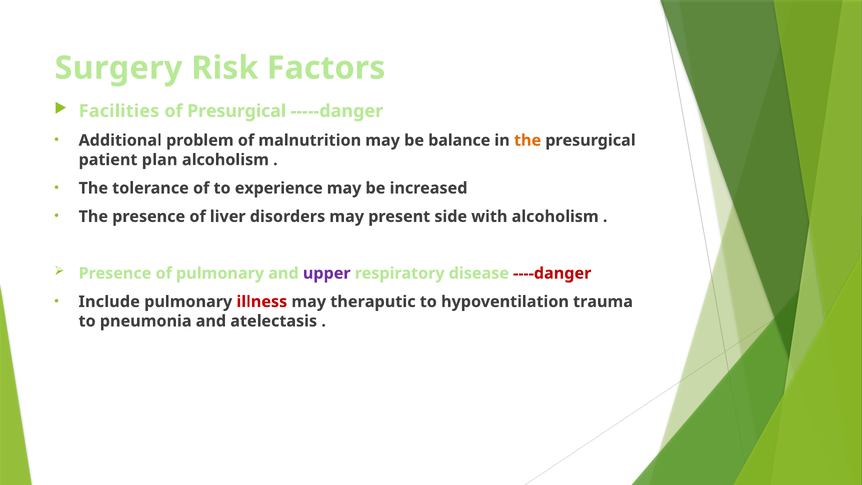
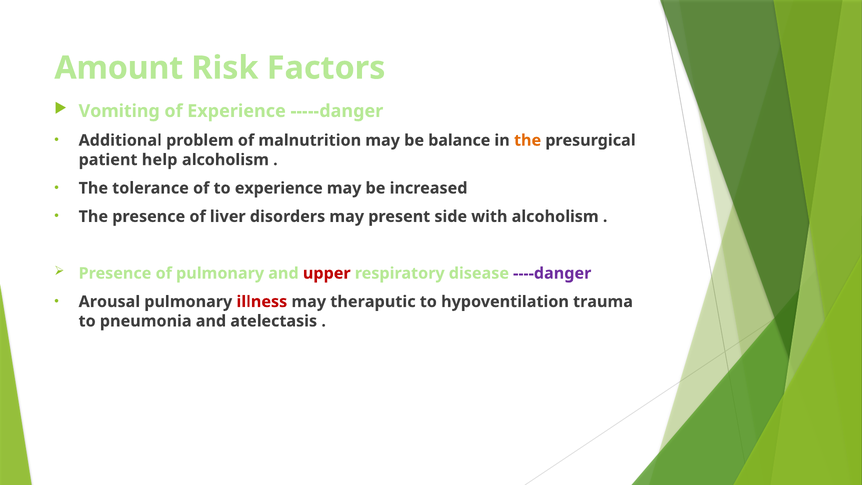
Surgery: Surgery -> Amount (119, 68)
Facilities: Facilities -> Vomiting (119, 111)
of Presurgical: Presurgical -> Experience (236, 111)
plan: plan -> help (160, 160)
upper colour: purple -> red (327, 273)
----danger colour: red -> purple (552, 273)
Include: Include -> Arousal (109, 302)
